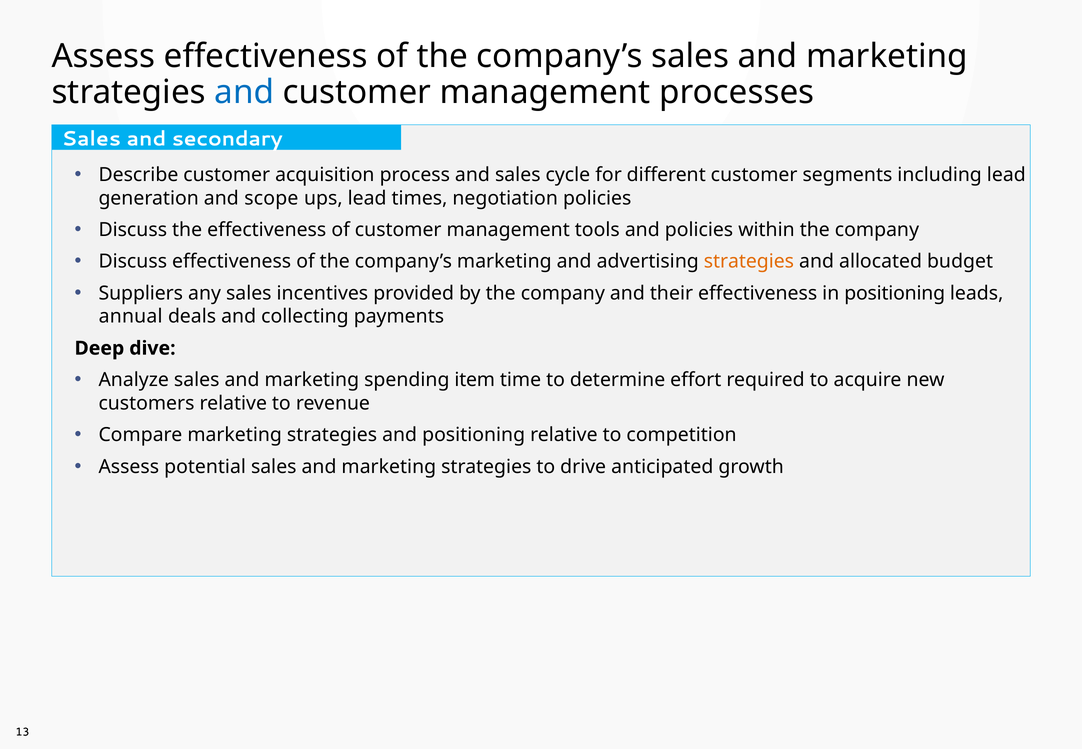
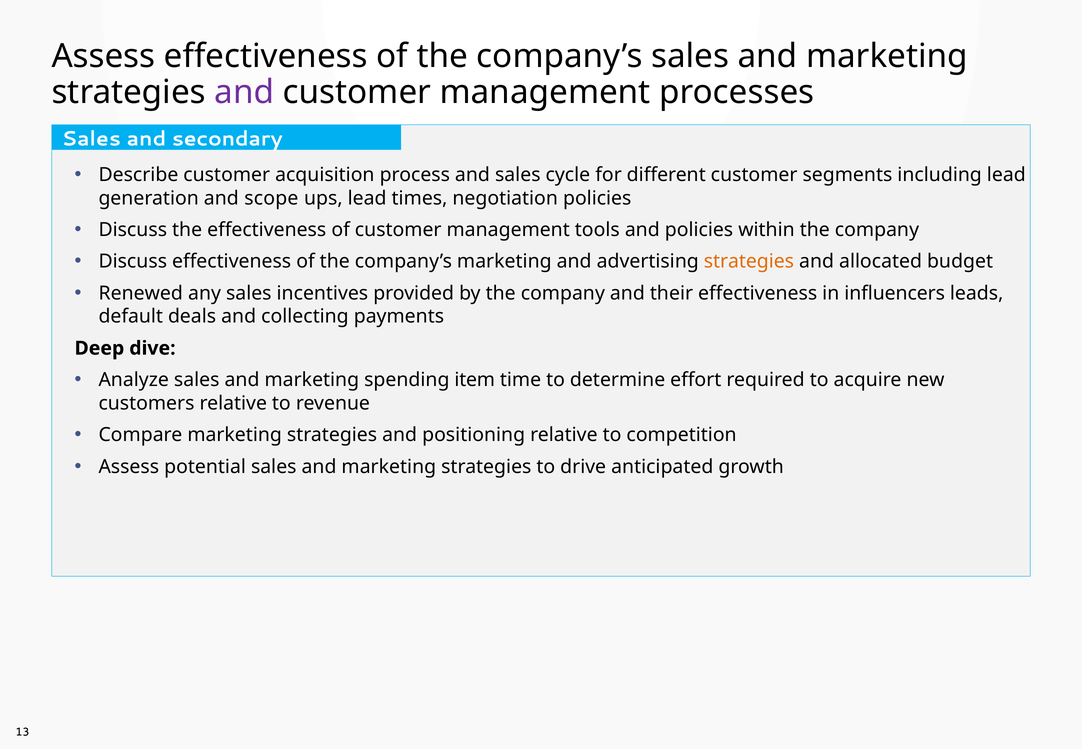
and colour: blue -> purple (244, 92)
Suppliers: Suppliers -> Renewed (141, 293)
in positioning: positioning -> influencers (895, 293)
annual: annual -> default (131, 317)
